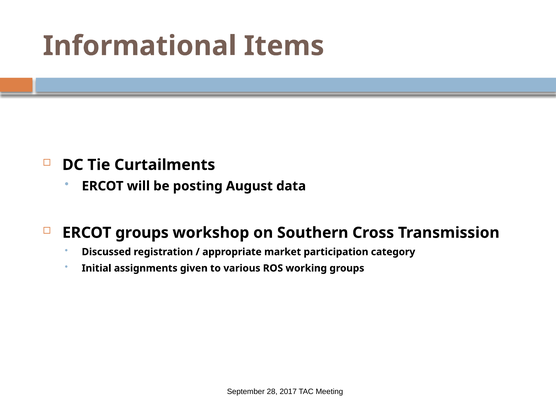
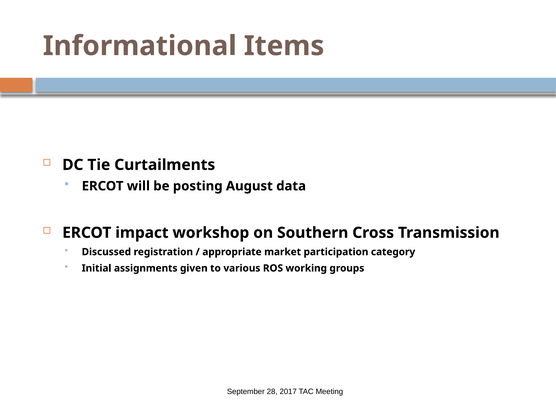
ERCOT groups: groups -> impact (142, 233)
